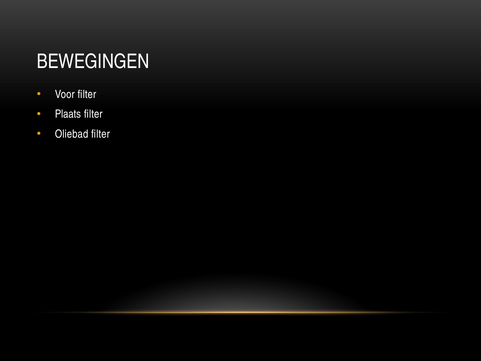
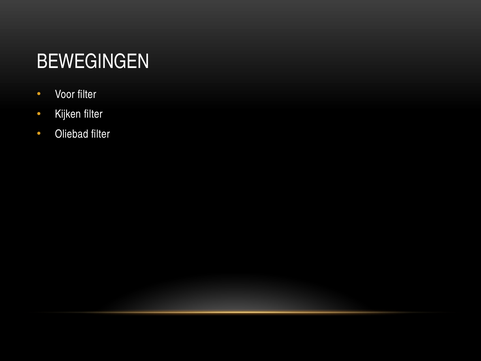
Plaats: Plaats -> Kijken (68, 114)
